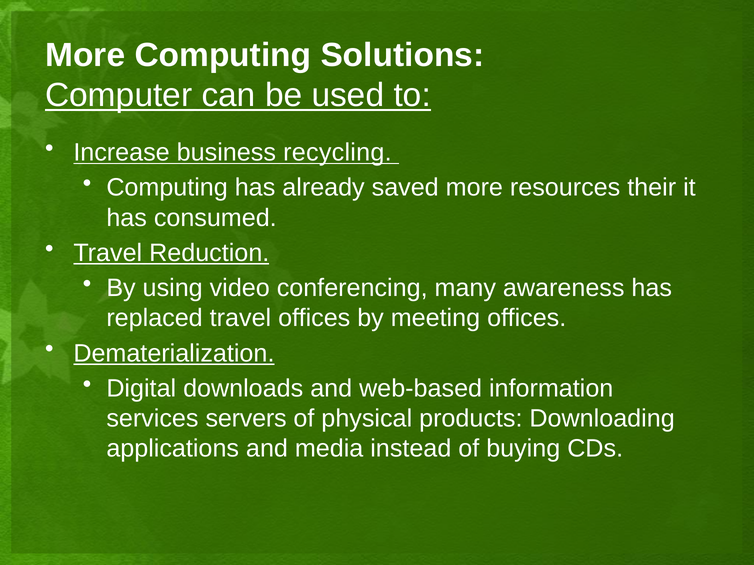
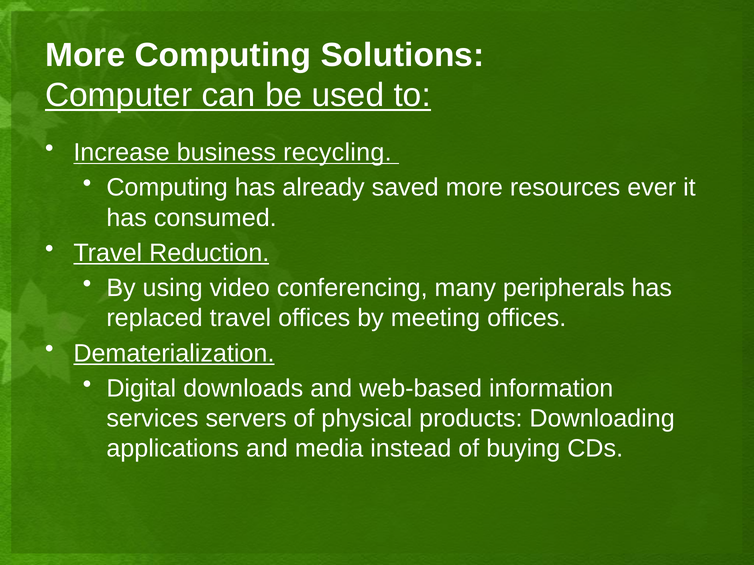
their: their -> ever (652, 188)
awareness: awareness -> peripherals (564, 288)
